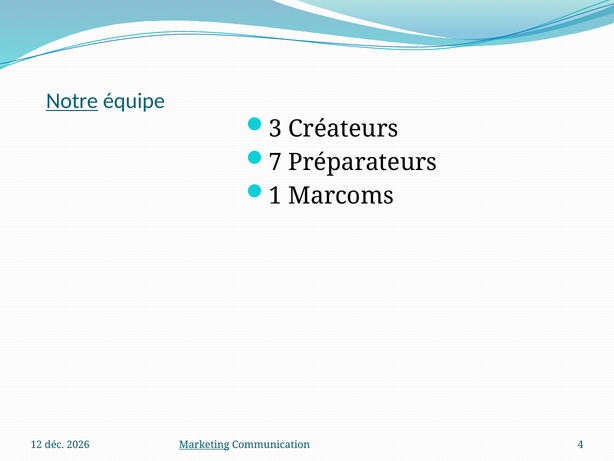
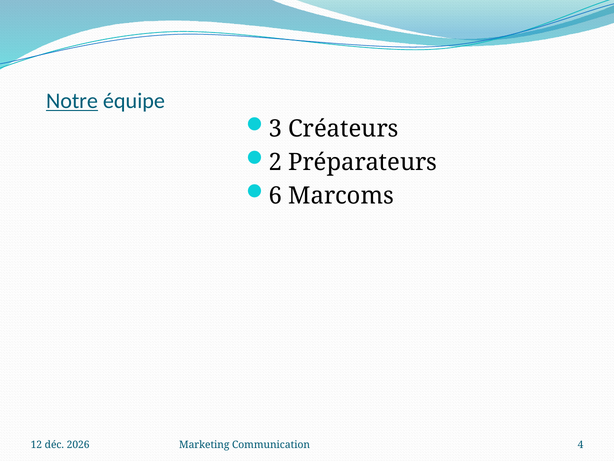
7: 7 -> 2 (275, 162)
1: 1 -> 6 (275, 195)
Marketing underline: present -> none (204, 444)
